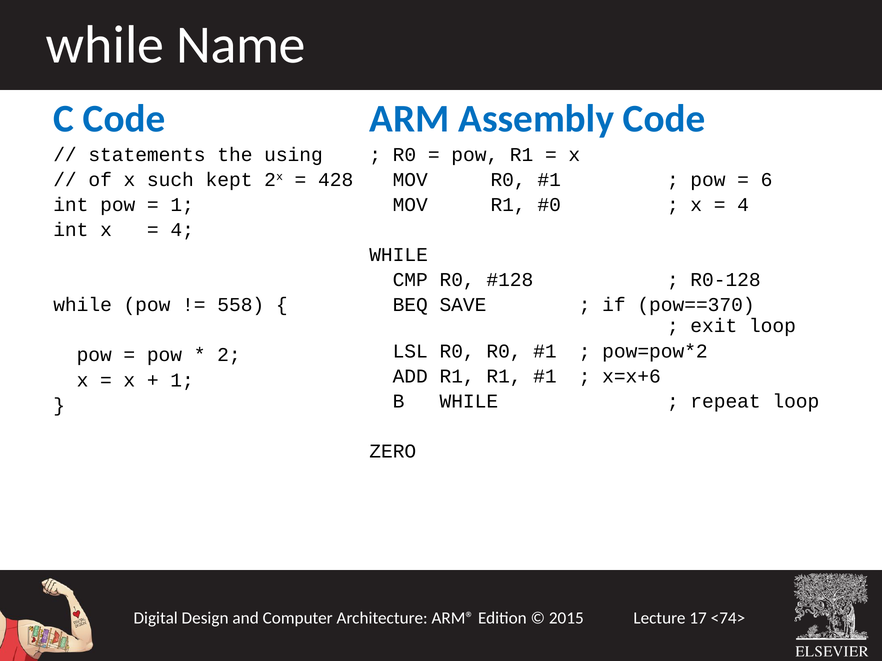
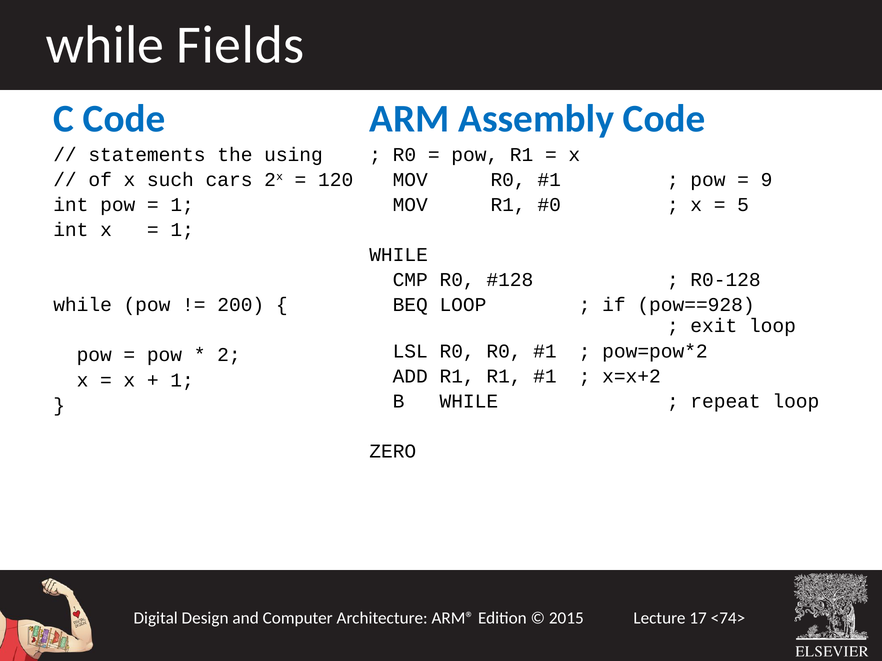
Name: Name -> Fields (240, 45)
kept: kept -> cars (229, 180)
428: 428 -> 120 (336, 180)
6: 6 -> 9 (767, 180)
4: 4 -> 5 (743, 205)
4: 4 -> 1 (182, 230)
558: 558 -> 200 (241, 305)
BEQ SAVE: SAVE -> LOOP (463, 305)
pow==370: pow==370 -> pow==928 (696, 305)
x=x+6: x=x+6 -> x=x+2 (631, 376)
